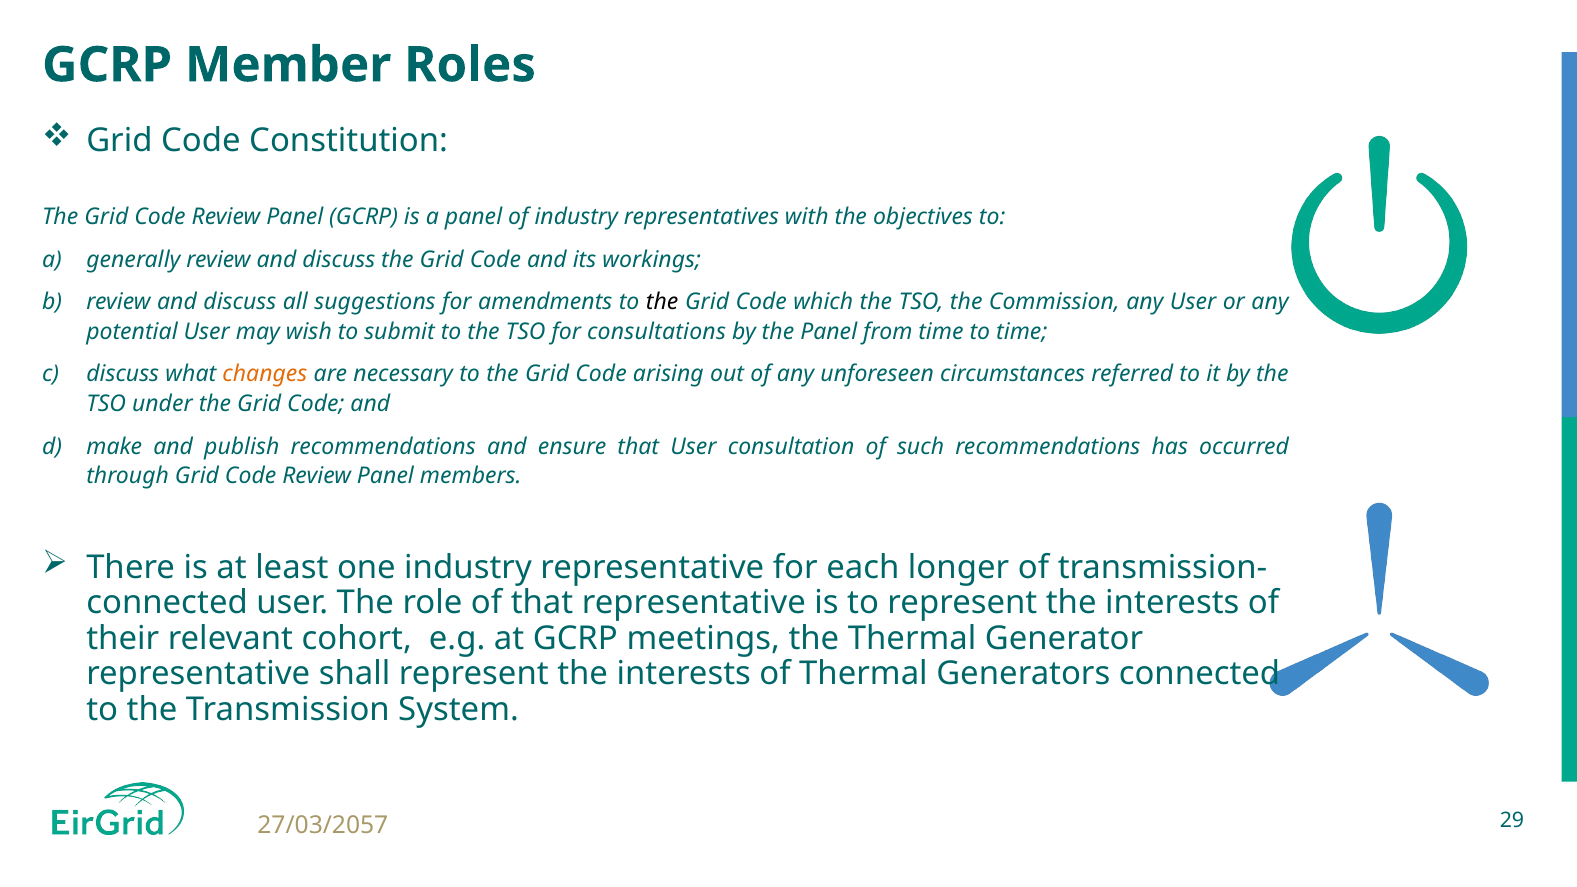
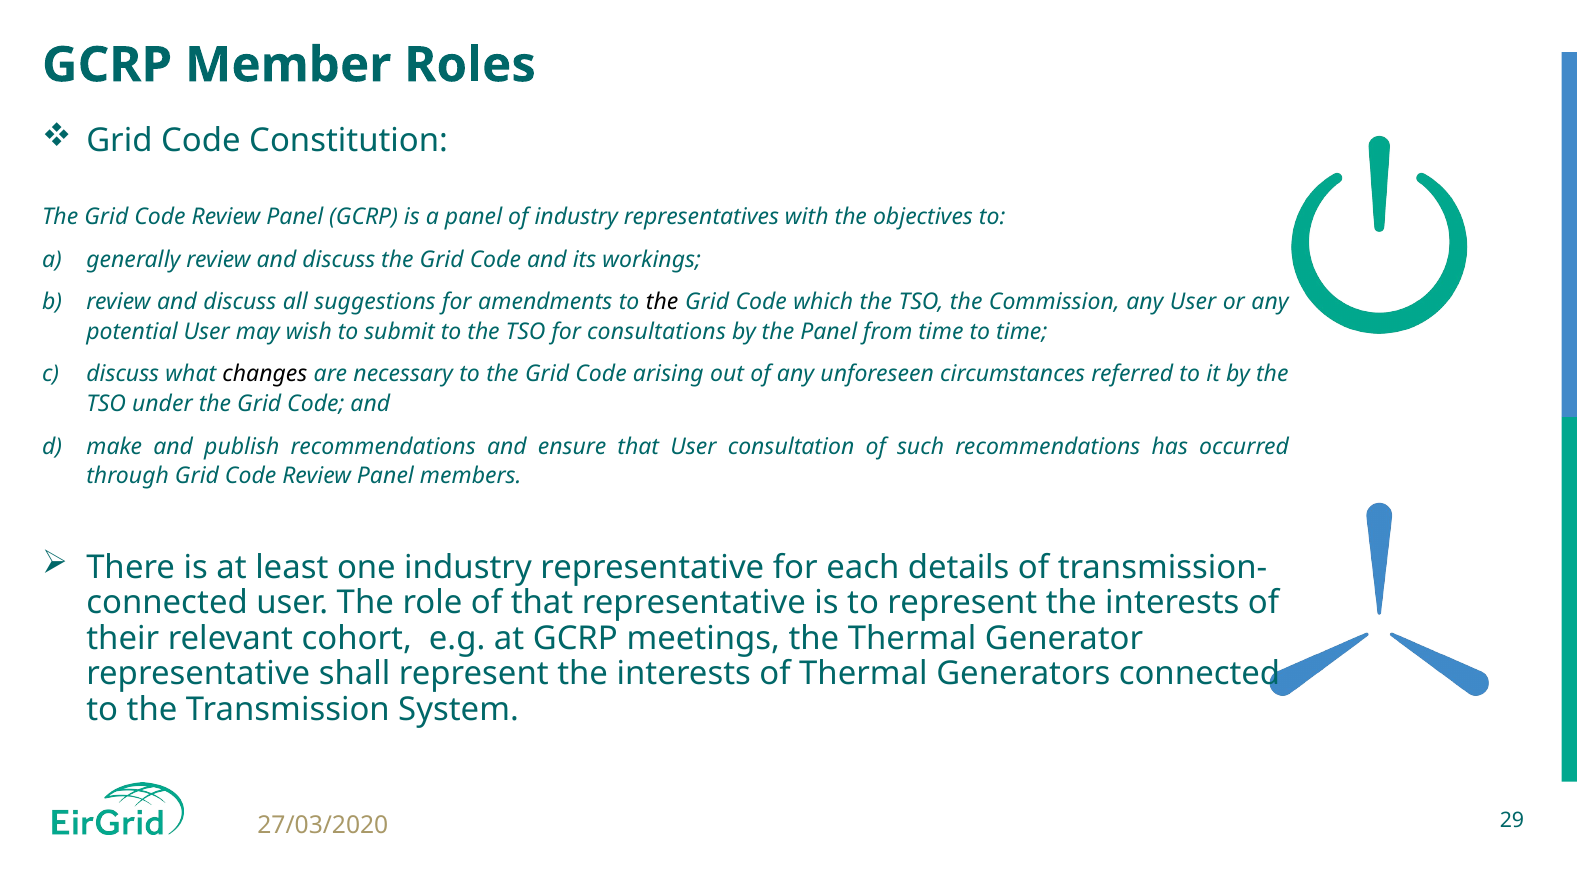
changes colour: orange -> black (265, 374)
longer: longer -> details (959, 567)
27/03/2057: 27/03/2057 -> 27/03/2020 (323, 825)
